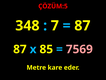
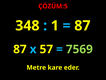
7: 7 -> 1 (55, 26)
85: 85 -> 57 (46, 49)
7569 colour: pink -> light green (79, 49)
